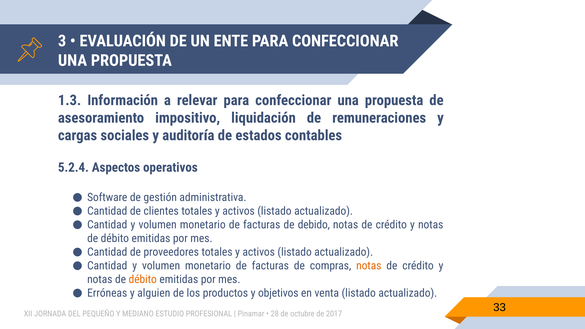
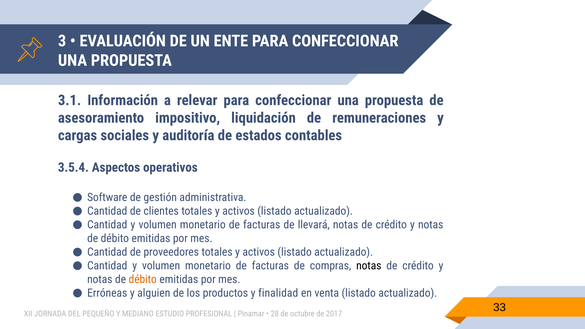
1.3: 1.3 -> 3.1 (70, 100)
5.2.4: 5.2.4 -> 3.5.4 (73, 167)
debido: debido -> llevará (314, 225)
notas colour: orange -> black (369, 266)
objetivos: objetivos -> finalidad (278, 293)
